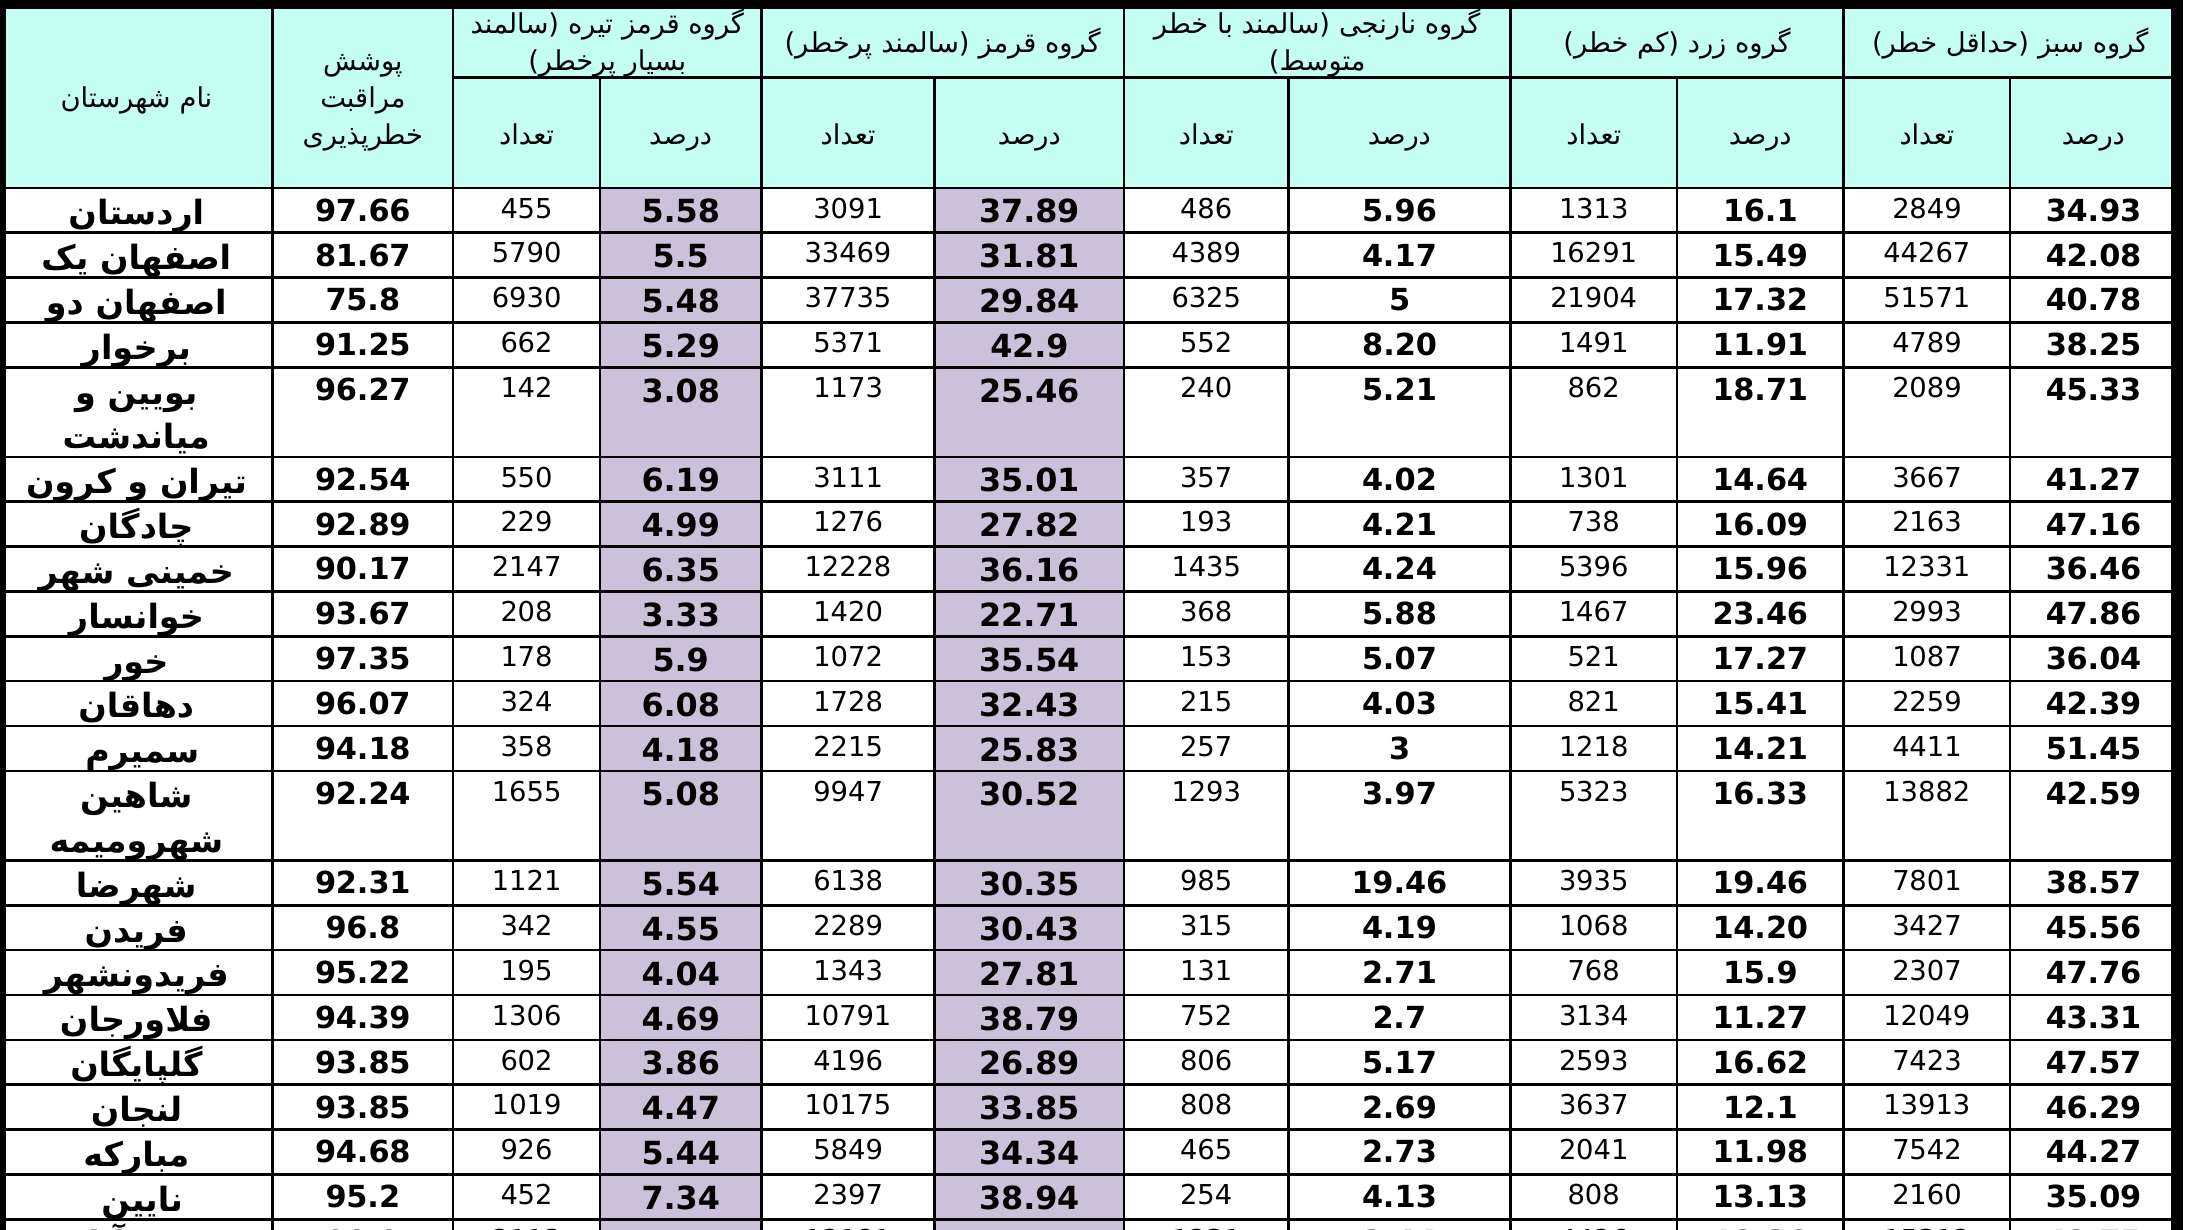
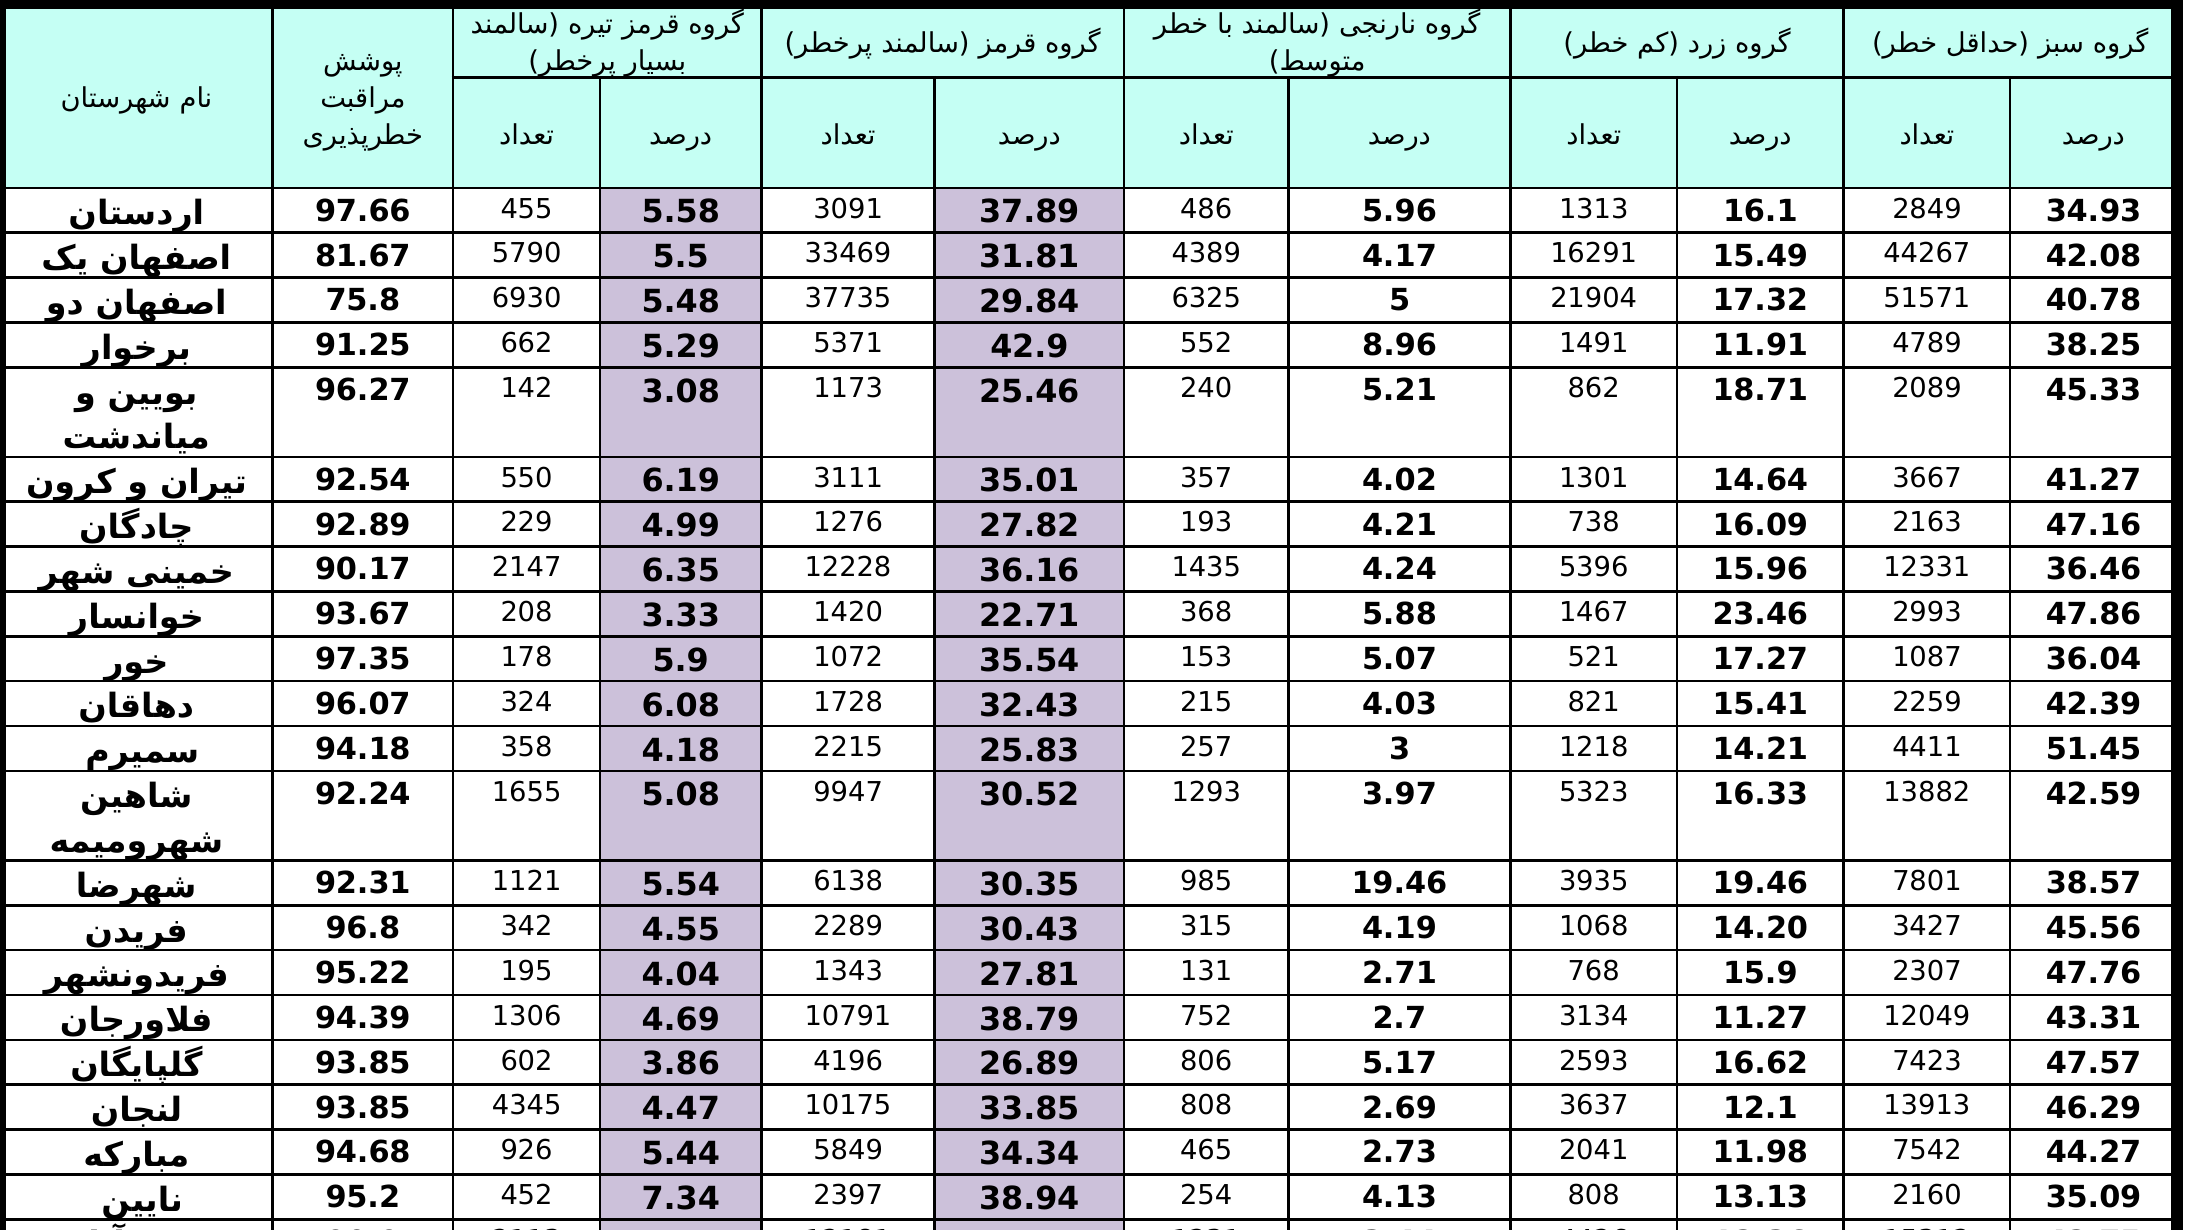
8.20: 8.20 -> 8.96 (1400, 346)
1019: 1019 -> 4345 (527, 1106)
